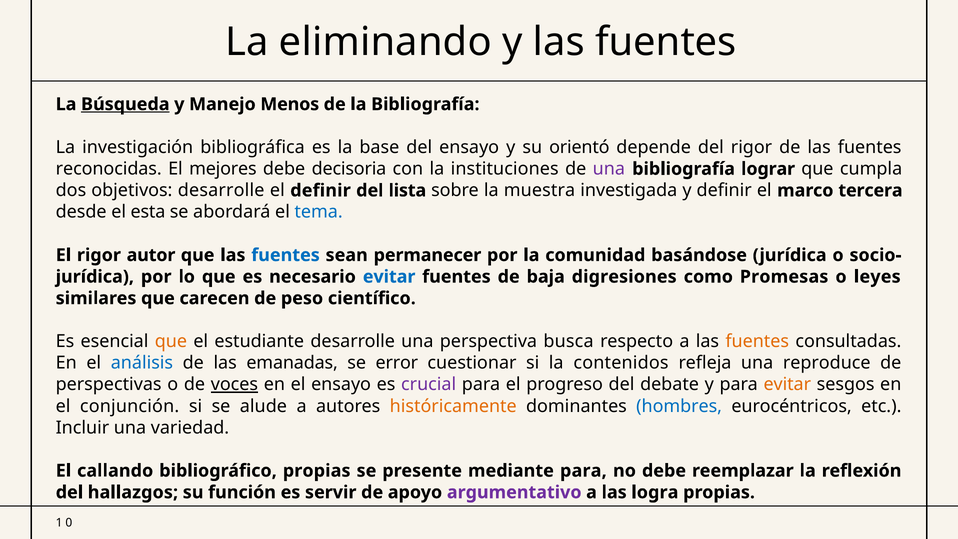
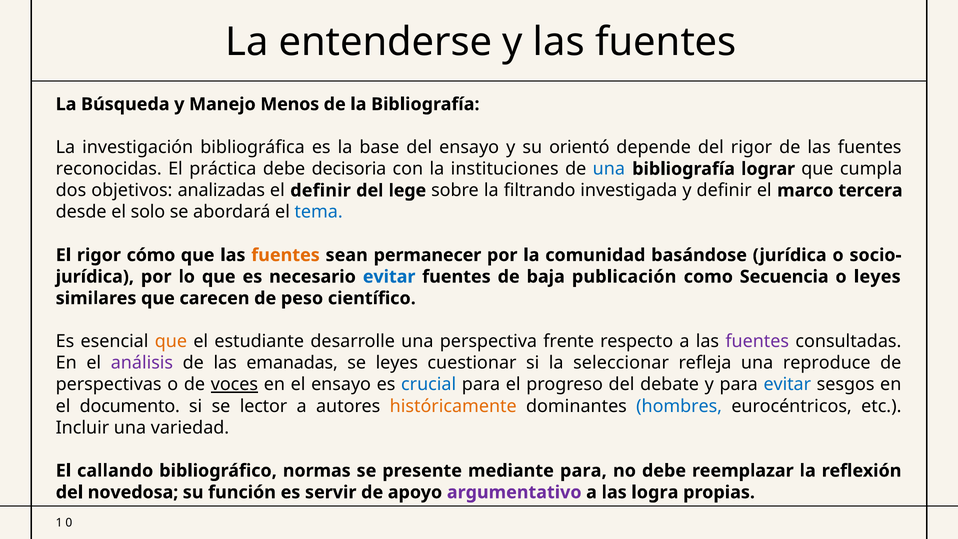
eliminando: eliminando -> entenderse (385, 42)
Búsqueda underline: present -> none (125, 104)
mejores: mejores -> práctica (223, 169)
una colour: purple -> blue (609, 169)
objetivos desarrolle: desarrolle -> analizadas (221, 190)
lista: lista -> lege (407, 190)
muestra: muestra -> filtrando (540, 190)
esta: esta -> solo (148, 212)
autor: autor -> cómo (151, 255)
fuentes colour: blue -> orange (286, 255)
digresiones: digresiones -> publicación (624, 277)
Promesas: Promesas -> Secuencia (784, 277)
busca: busca -> frente (569, 341)
fuentes colour: orange -> purple (757, 341)
análisis colour: blue -> purple (142, 363)
se error: error -> leyes (397, 363)
contenidos: contenidos -> seleccionar (621, 363)
crucial colour: purple -> blue (429, 384)
evitar colour: orange -> blue (787, 384)
conjunción: conjunción -> documento (130, 406)
alude: alude -> lector (263, 406)
bibliográfico propias: propias -> normas (317, 471)
hallazgos: hallazgos -> novedosa (133, 492)
